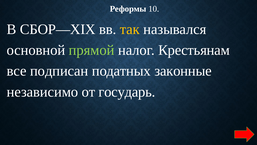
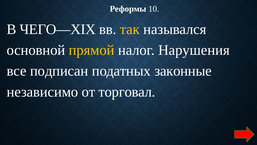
СБОР—XIX: СБОР—XIX -> ЧЕГО—XIX (58, 29)
прямой colour: light green -> yellow (92, 50)
Крестьянам: Крестьянам -> Нарушения (194, 50)
государь: государь -> торговал (127, 92)
